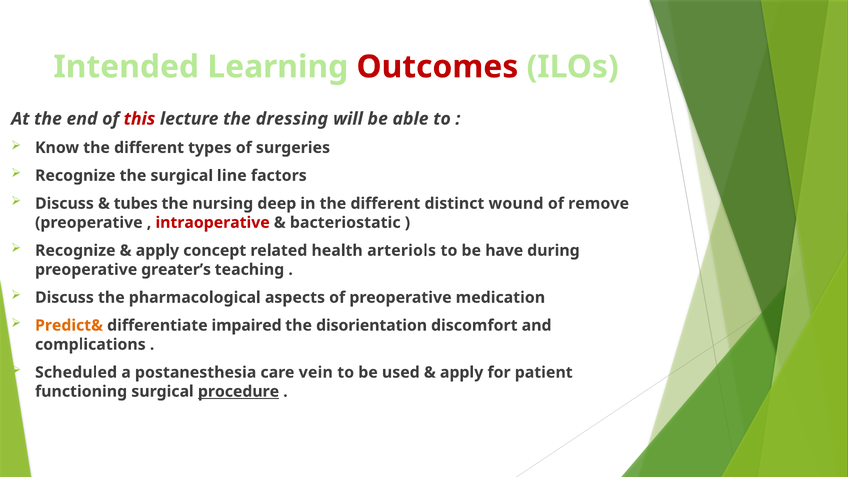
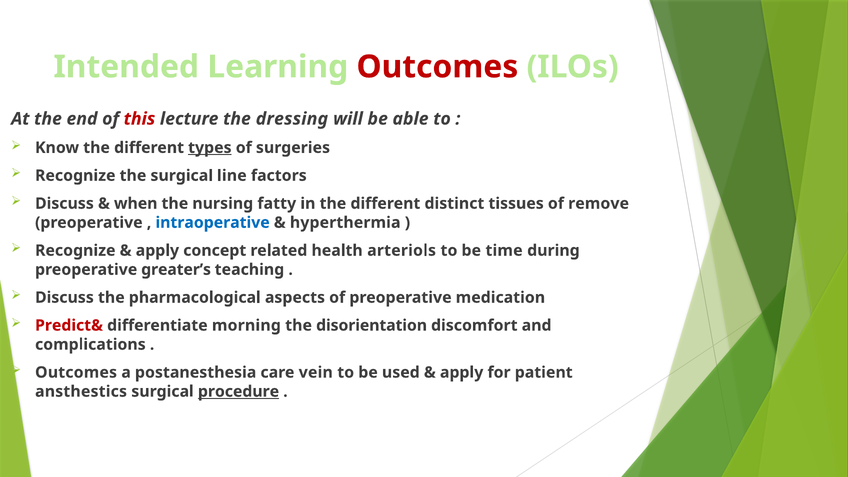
types underline: none -> present (210, 148)
tubes: tubes -> when (136, 204)
deep: deep -> fatty (277, 204)
wound: wound -> tissues (516, 204)
intraoperative colour: red -> blue (213, 223)
bacteriostatic: bacteriostatic -> hyperthermia (345, 223)
have: have -> time (504, 251)
Predict& colour: orange -> red (69, 325)
impaired: impaired -> morning (246, 325)
Scheduled: Scheduled -> Outcomes (76, 372)
functioning: functioning -> ansthestics (81, 391)
